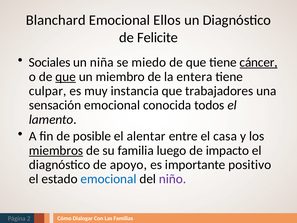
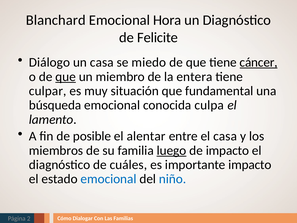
Ellos: Ellos -> Hora (167, 20)
Sociales: Sociales -> Diálogo (49, 62)
un niña: niña -> casa (102, 62)
instancia: instancia -> situación (135, 91)
trabajadores: trabajadores -> fundamental (219, 91)
sensación: sensación -> búsqueda (55, 105)
todos: todos -> culpa (209, 105)
miembros underline: present -> none (56, 150)
luego underline: none -> present (172, 150)
apoyo: apoyo -> cuáles (128, 165)
importante positivo: positivo -> impacto (250, 165)
niño colour: purple -> blue (173, 179)
